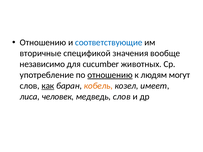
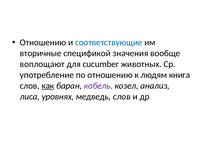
независимо: независимо -> воплощают (42, 64)
отношению underline: present -> none (110, 75)
могут: могут -> книга (180, 75)
кобель colour: orange -> purple (98, 86)
имеет: имеет -> анализ (155, 86)
человек: человек -> уровнях (58, 97)
